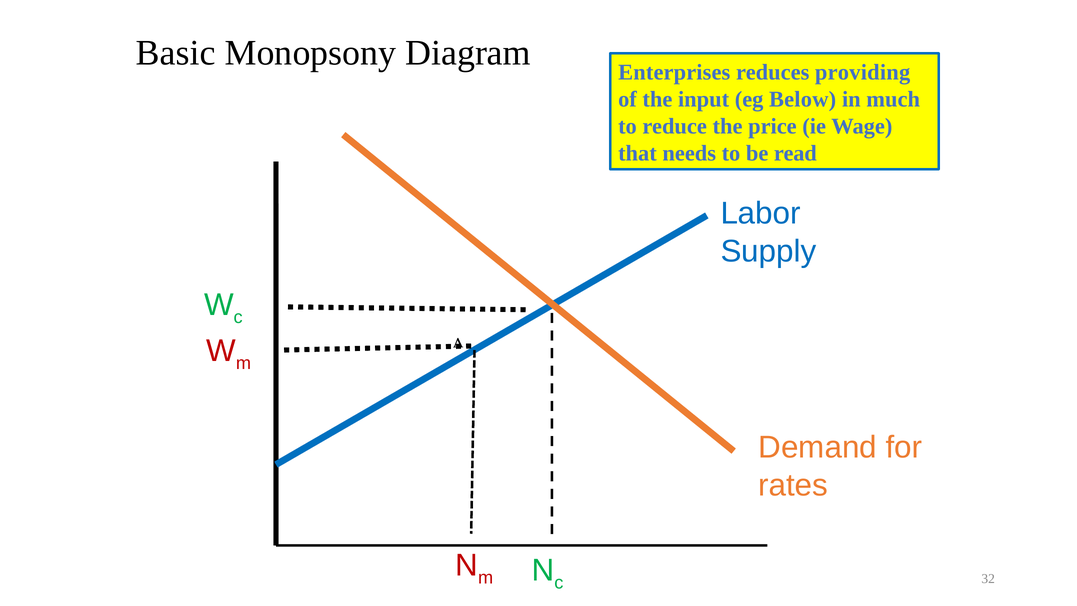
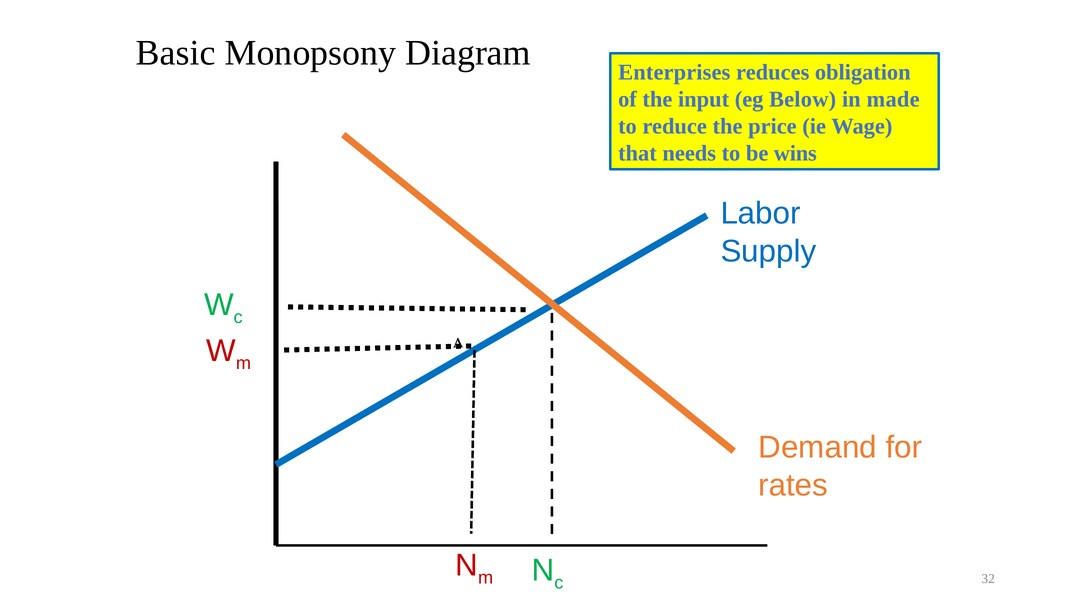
providing: providing -> obligation (863, 72)
much: much -> made (893, 99)
read: read -> wins (795, 153)
